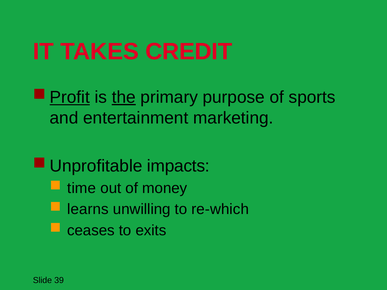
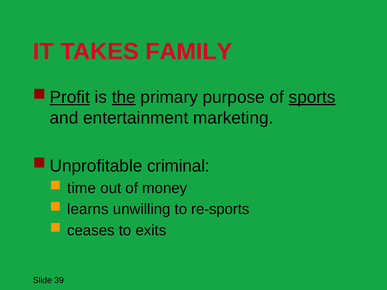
CREDIT: CREDIT -> FAMILY (189, 52)
sports underline: none -> present (312, 97)
impacts: impacts -> criminal (178, 166)
re-which: re-which -> re-sports (220, 209)
